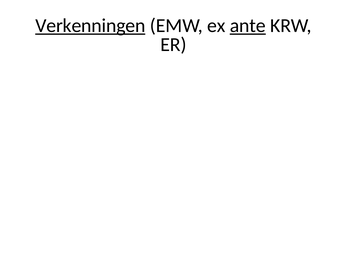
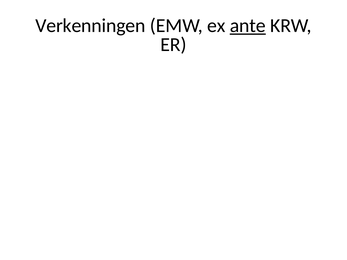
Verkenningen underline: present -> none (90, 26)
